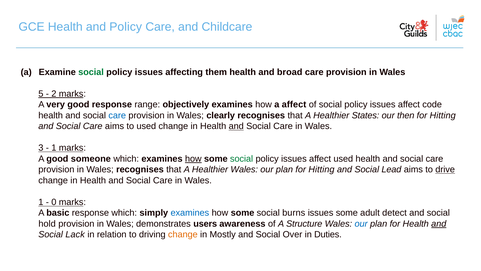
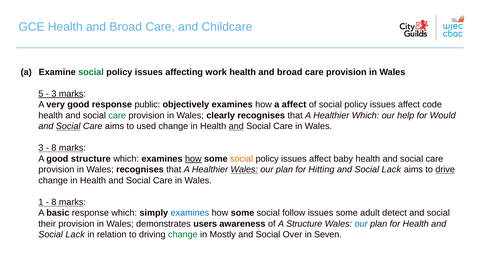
GCE Health and Policy: Policy -> Broad (126, 27)
them: them -> work (216, 72)
2: 2 -> 3 (54, 94)
range: range -> public (147, 104)
care colour: blue -> green (117, 115)
Healthier States: States -> Which (366, 115)
then: then -> help (406, 115)
Hitting: Hitting -> Would (443, 115)
Social underline: none -> present (68, 126)
1: 1 -> 8 (54, 148)
good someone: someone -> structure (91, 158)
social colour: green -> orange (242, 158)
affect used: used -> baby (343, 158)
Wales underline: none -> present (244, 169)
Lead: Lead -> Lack (391, 169)
0: 0 -> 8 (54, 202)
burns: burns -> follow (294, 213)
hold: hold -> their (47, 223)
and underline: present -> none (439, 223)
change colour: orange -> green (183, 234)
Duties: Duties -> Seven (328, 234)
